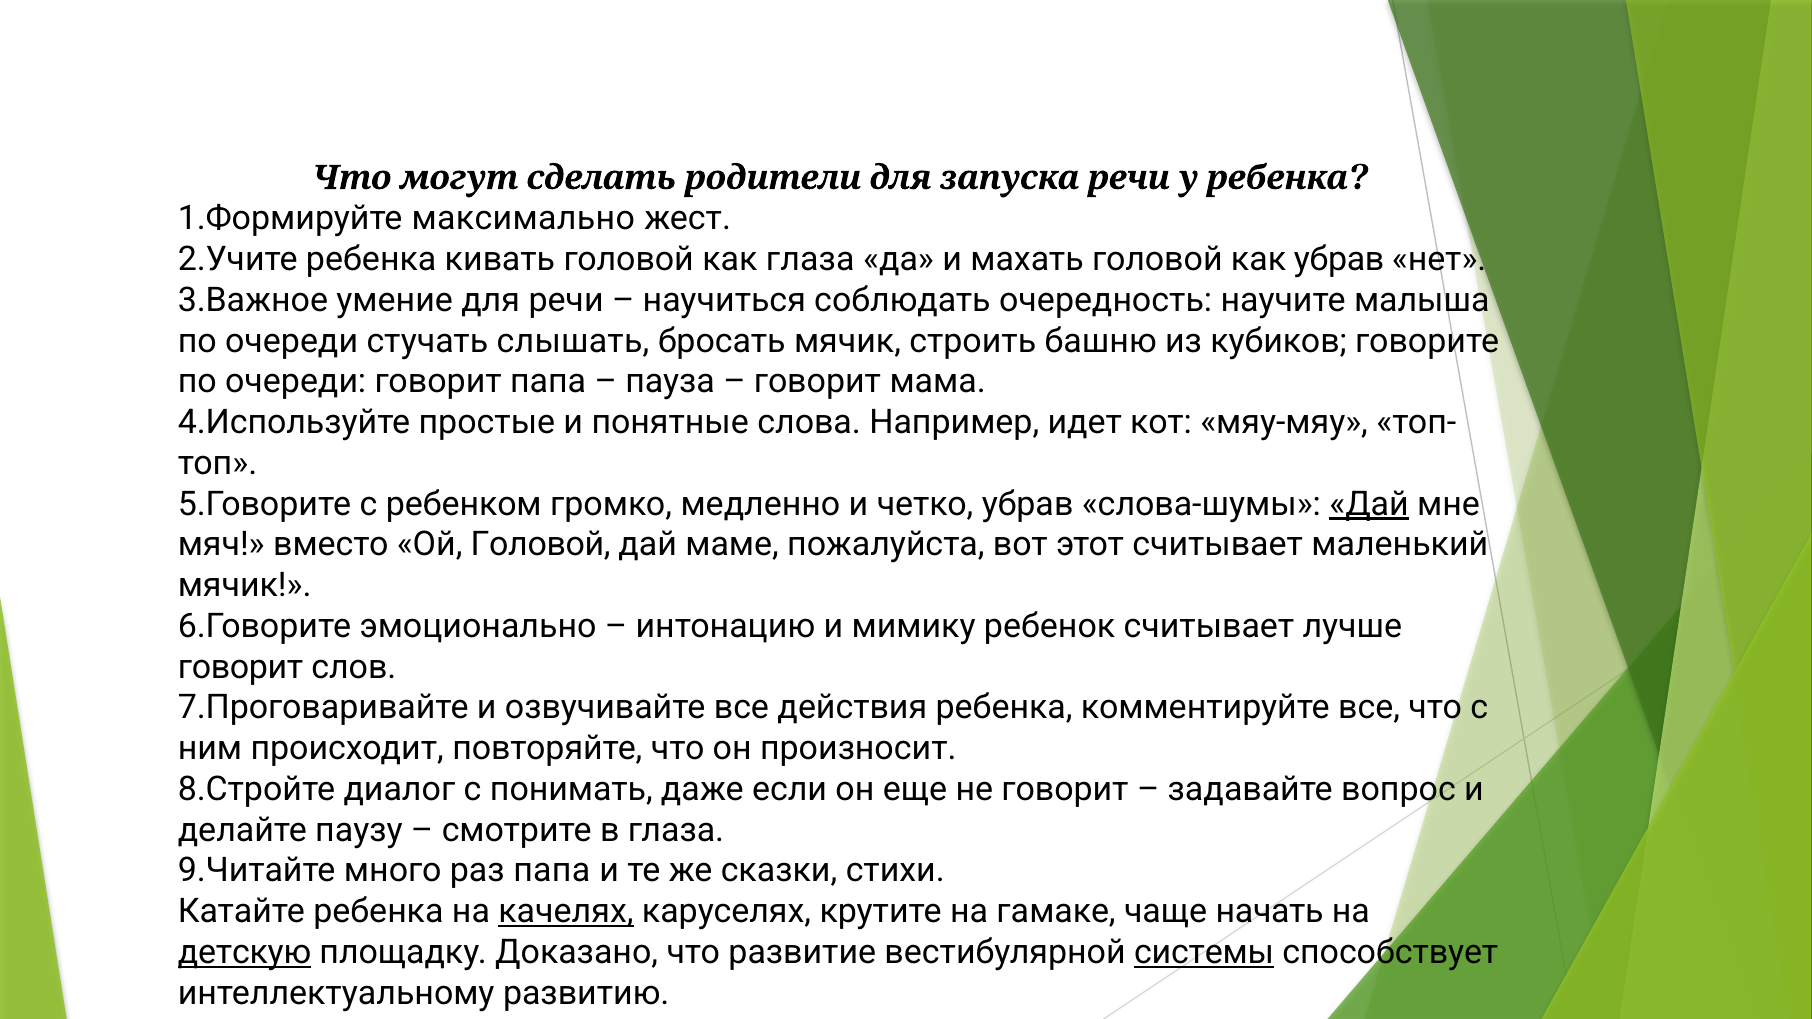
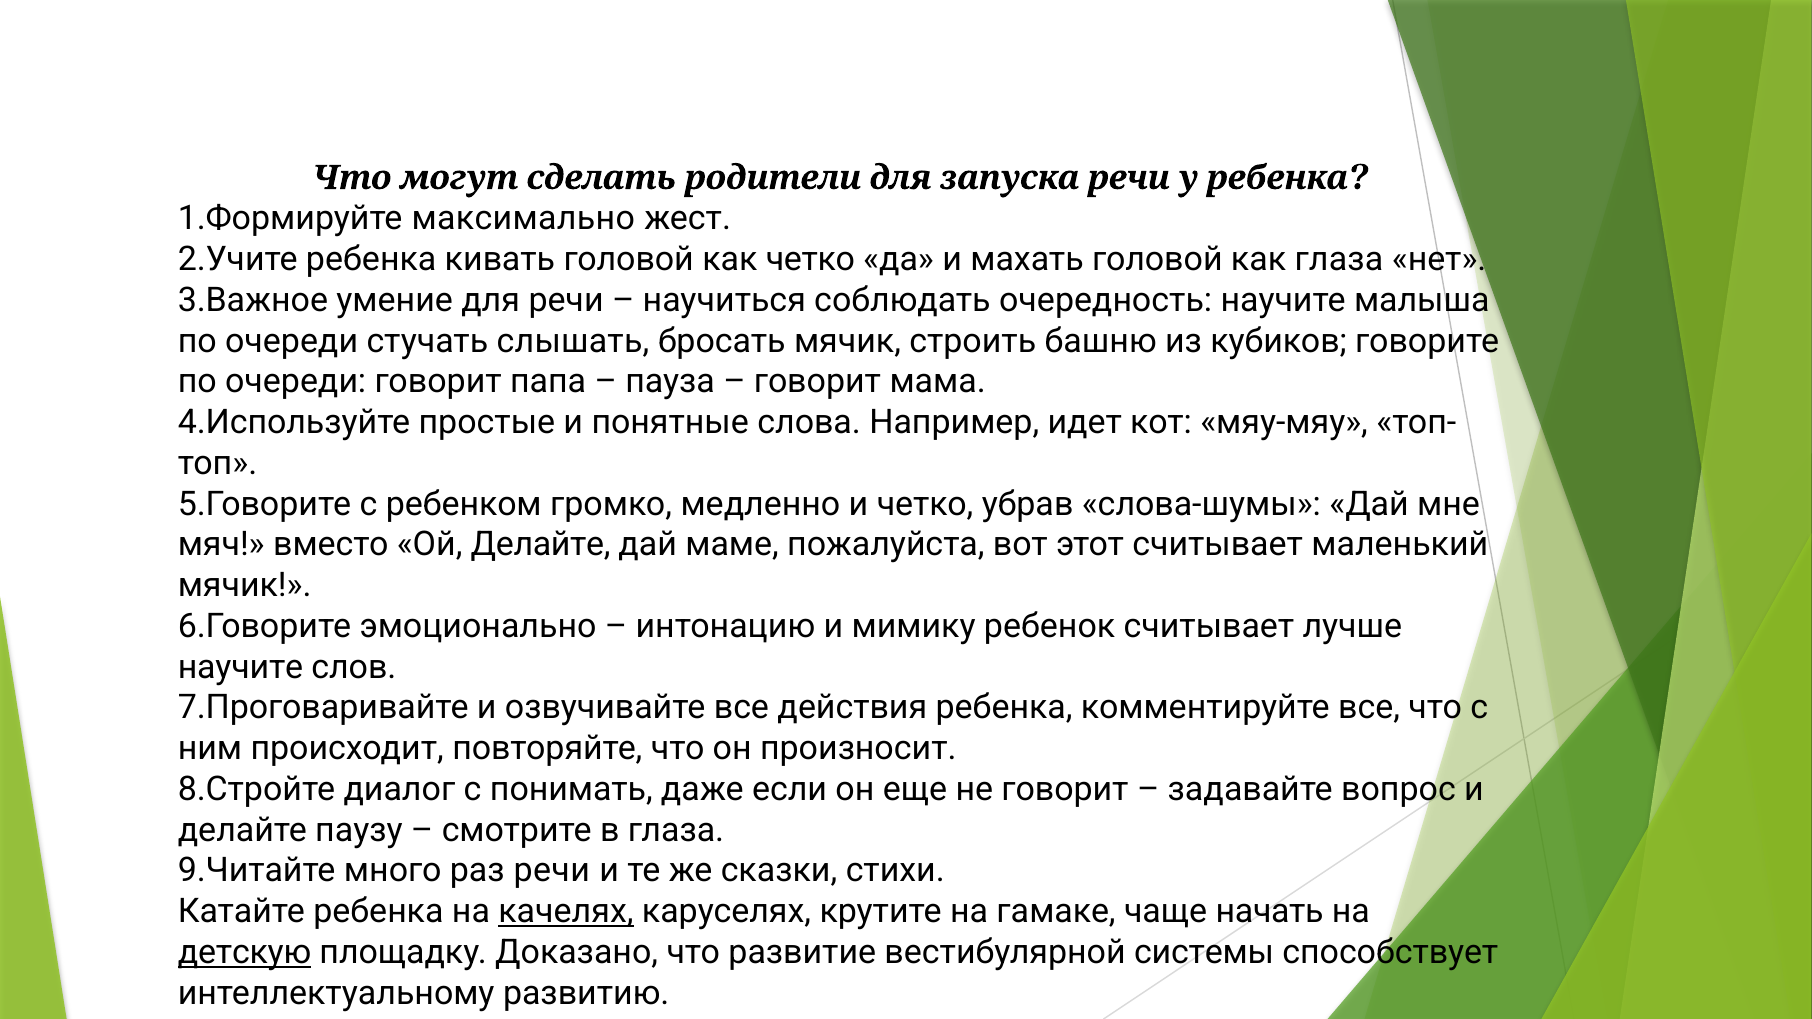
как глаза: глаза -> четко (810, 259)
как убрав: убрав -> глаза (1339, 259)
Дай underline: present -> none (1369, 504)
Ой Головой: Головой -> Делайте (541, 545)
говорит: говорит -> научите (240, 667)
раз папа: папа -> речи (552, 871)
системы underline: present -> none (1204, 952)
